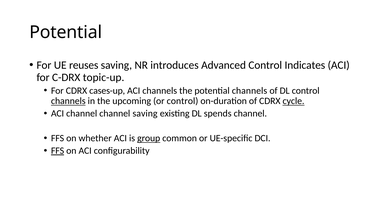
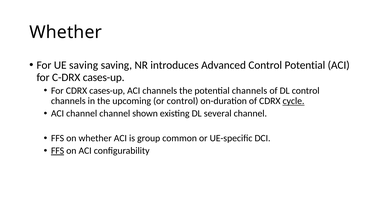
Potential: Potential -> Whether (66, 32)
UE reuses: reuses -> saving (84, 65)
Control Indicates: Indicates -> Potential (305, 65)
C-DRX topic-up: topic-up -> cases-up (104, 77)
channels underline: present -> none (68, 101)
channel saving: saving -> shown (145, 113)
spends: spends -> several (218, 113)
group underline: present -> none (149, 138)
